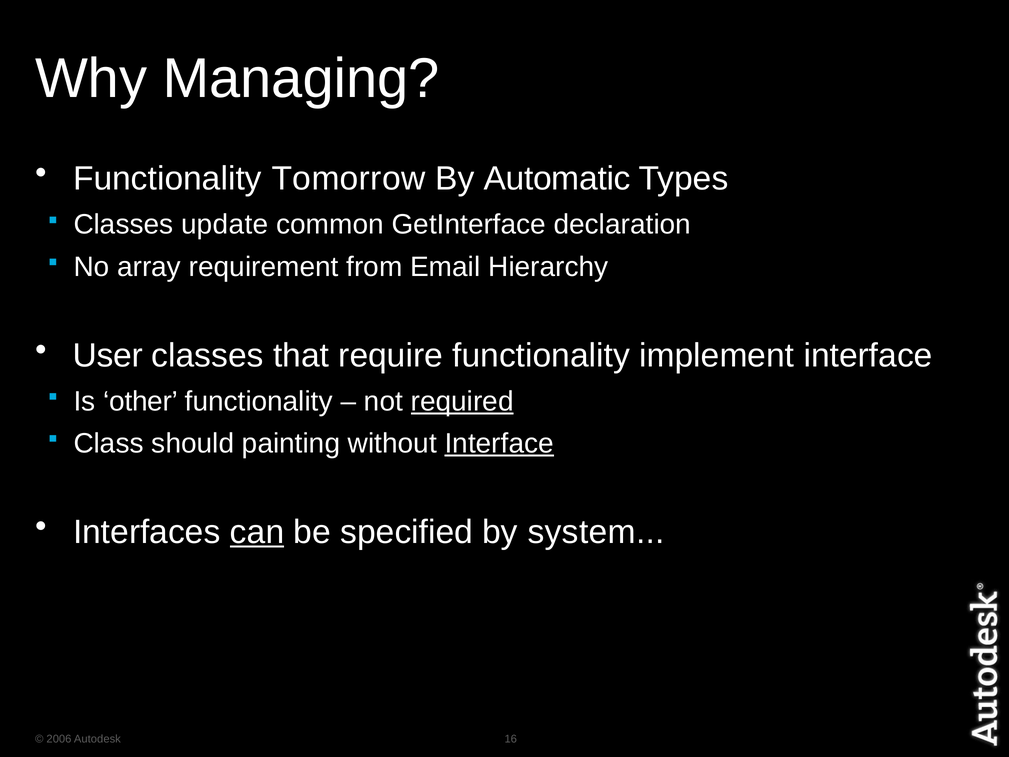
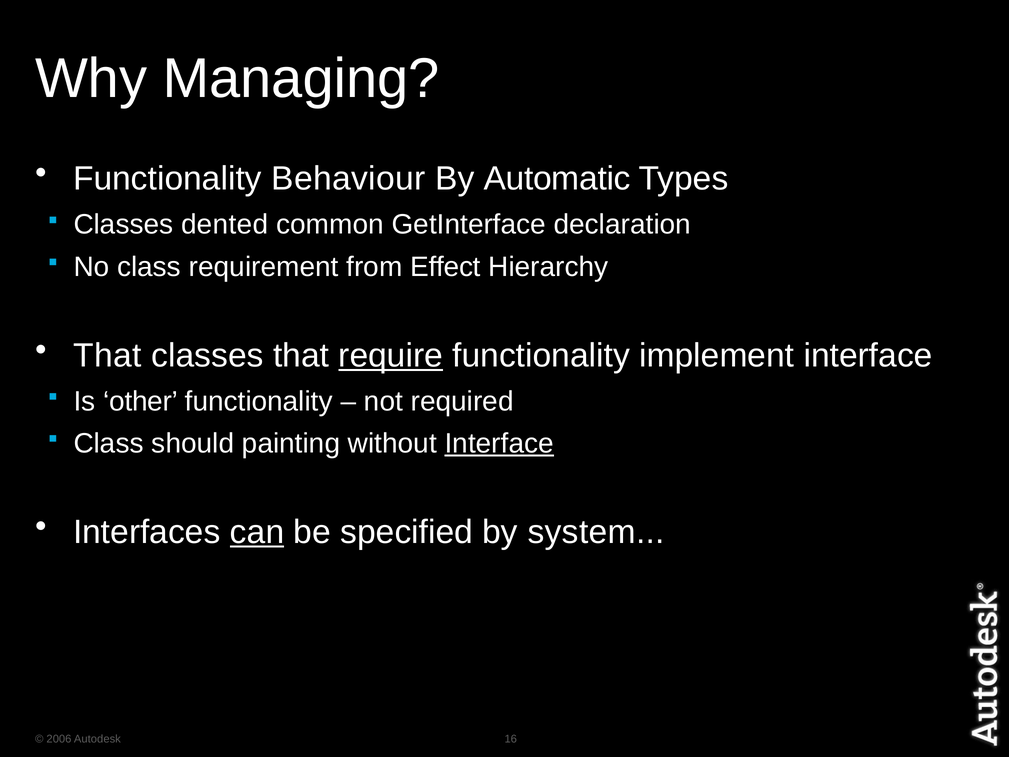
Tomorrow: Tomorrow -> Behaviour (348, 179)
update: update -> dented (225, 225)
No array: array -> class (149, 267)
Email: Email -> Effect (445, 267)
User: User -> That (107, 355)
require underline: none -> present (391, 355)
required underline: present -> none (462, 401)
